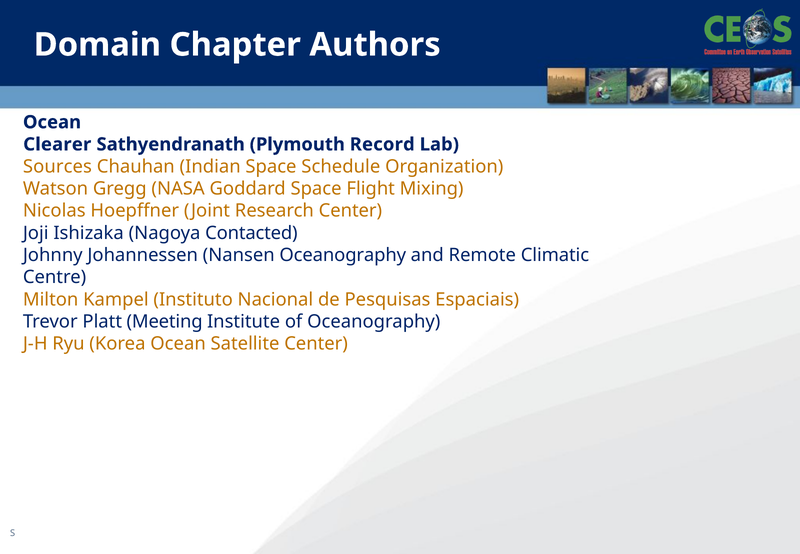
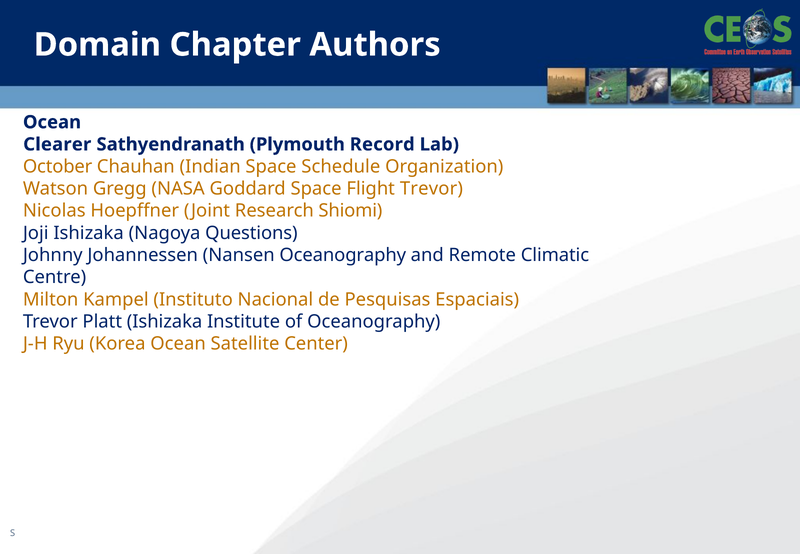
Sources: Sources -> October (58, 166)
Flight Mixing: Mixing -> Trevor (431, 189)
Research Center: Center -> Shiomi (350, 211)
Contacted: Contacted -> Questions (251, 233)
Platt Meeting: Meeting -> Ishizaka (165, 322)
